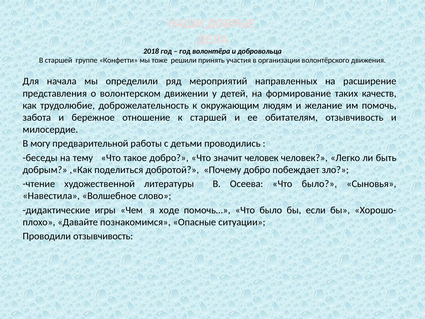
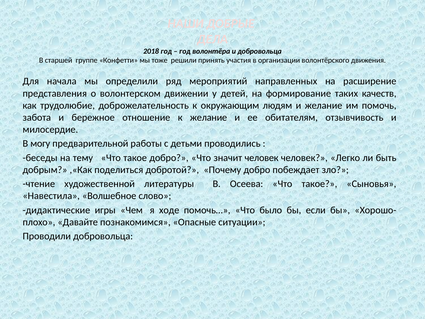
к старшей: старшей -> желание (209, 117)
Осеева Что было: было -> такое (319, 184)
Проводили отзывчивость: отзывчивость -> добровольца (103, 236)
